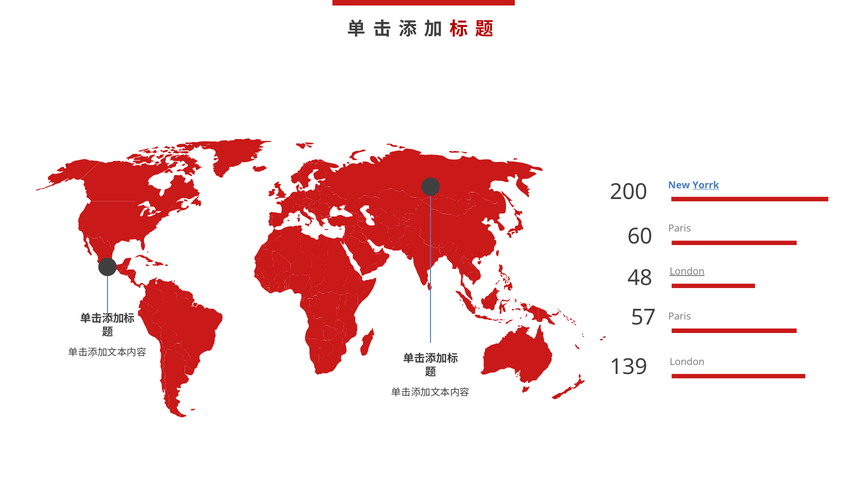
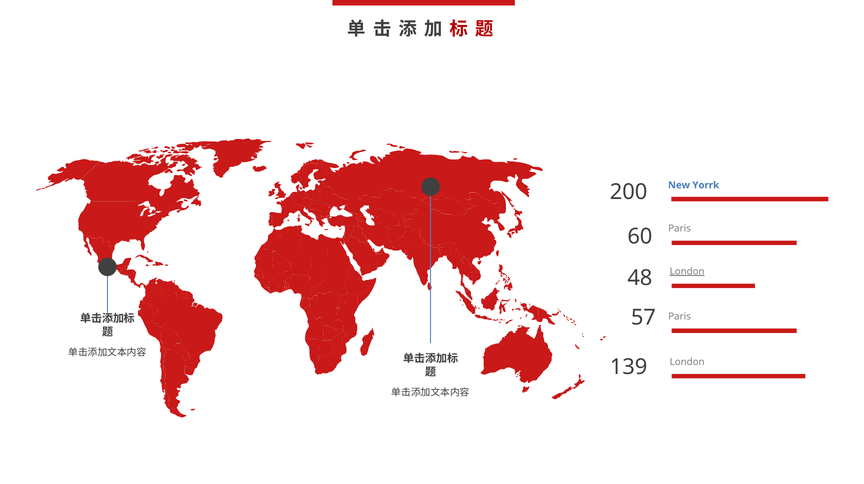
Yorrk underline: present -> none (706, 185)
